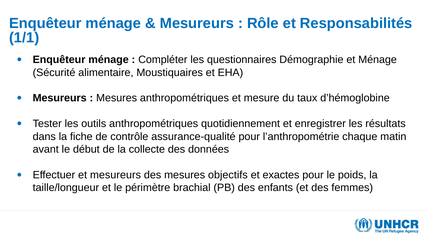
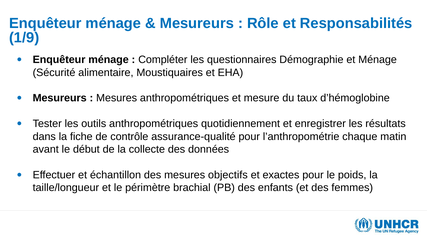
1/1: 1/1 -> 1/9 (24, 38)
et mesureurs: mesureurs -> échantillon (116, 175)
